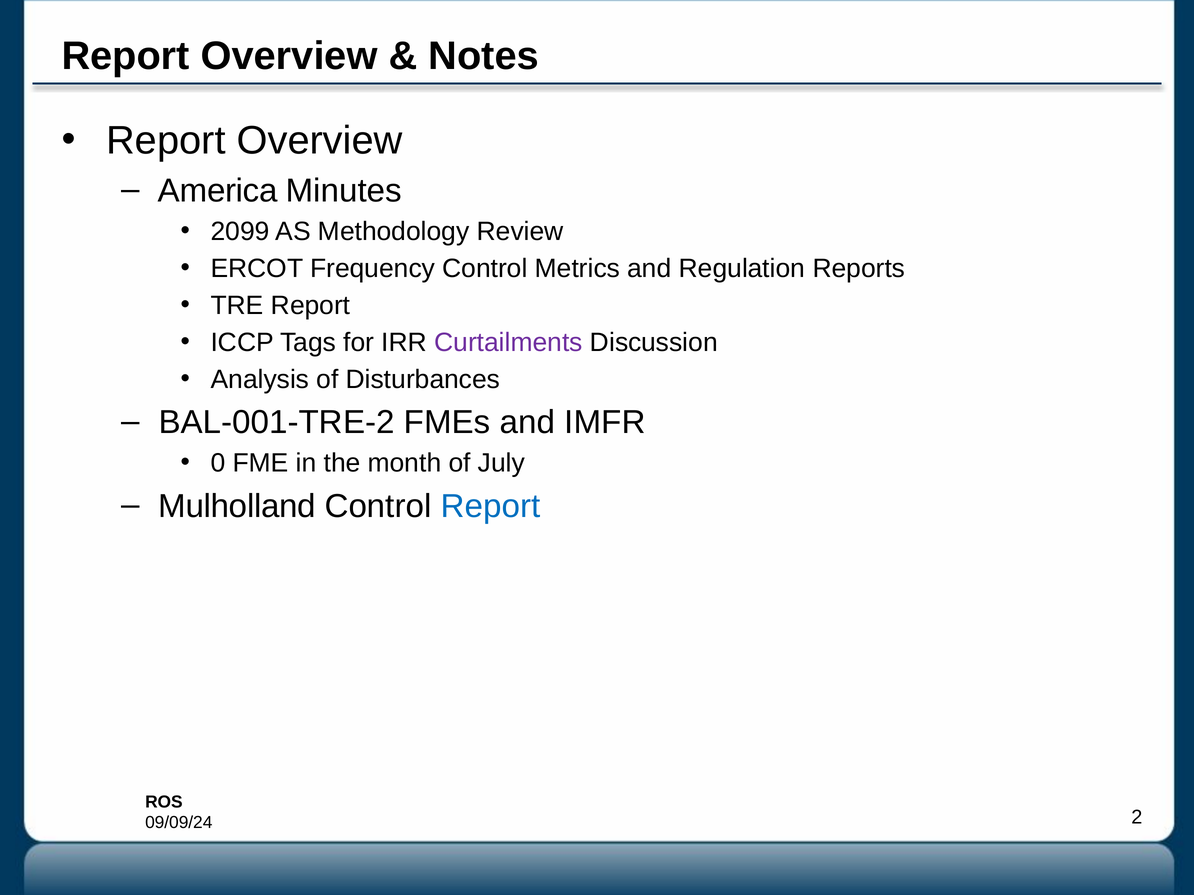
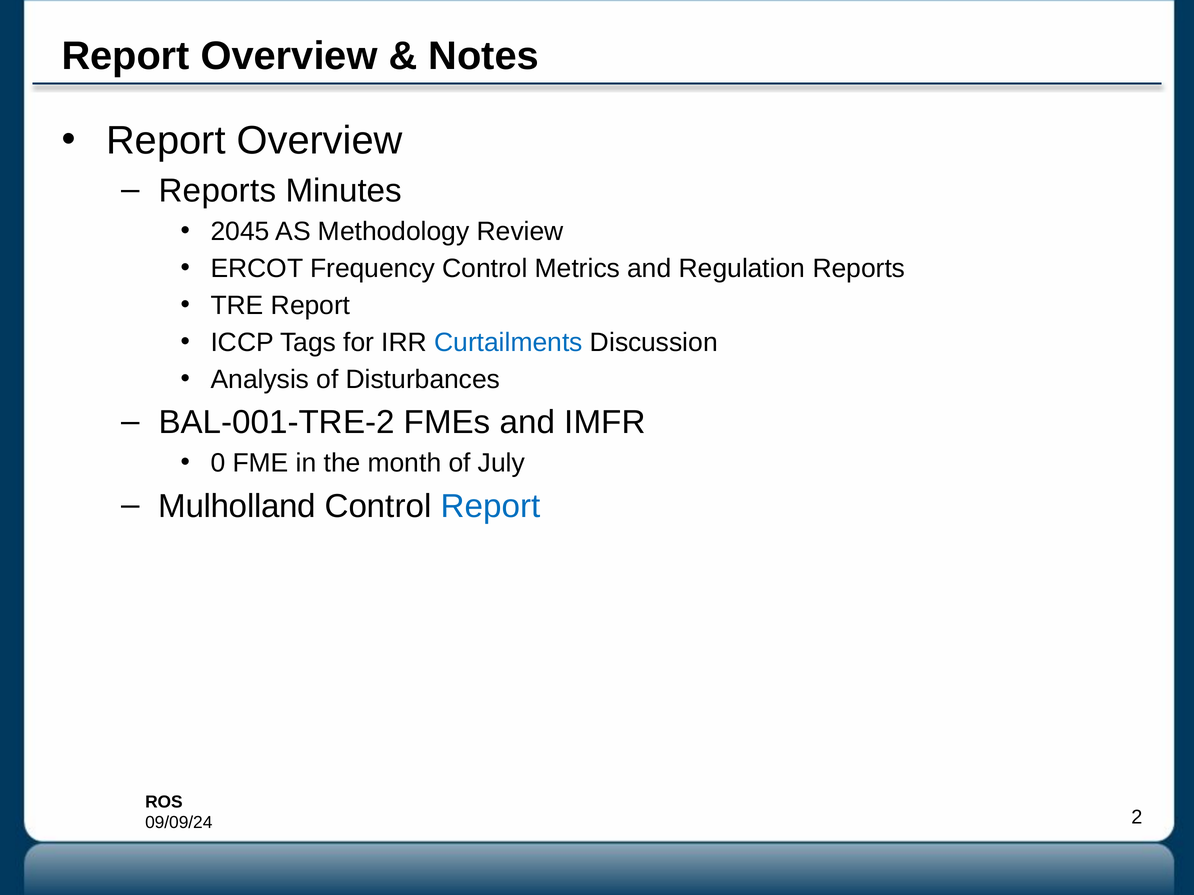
America: America -> Reports (217, 191)
2099: 2099 -> 2045 (240, 231)
Curtailments colour: purple -> blue (508, 343)
